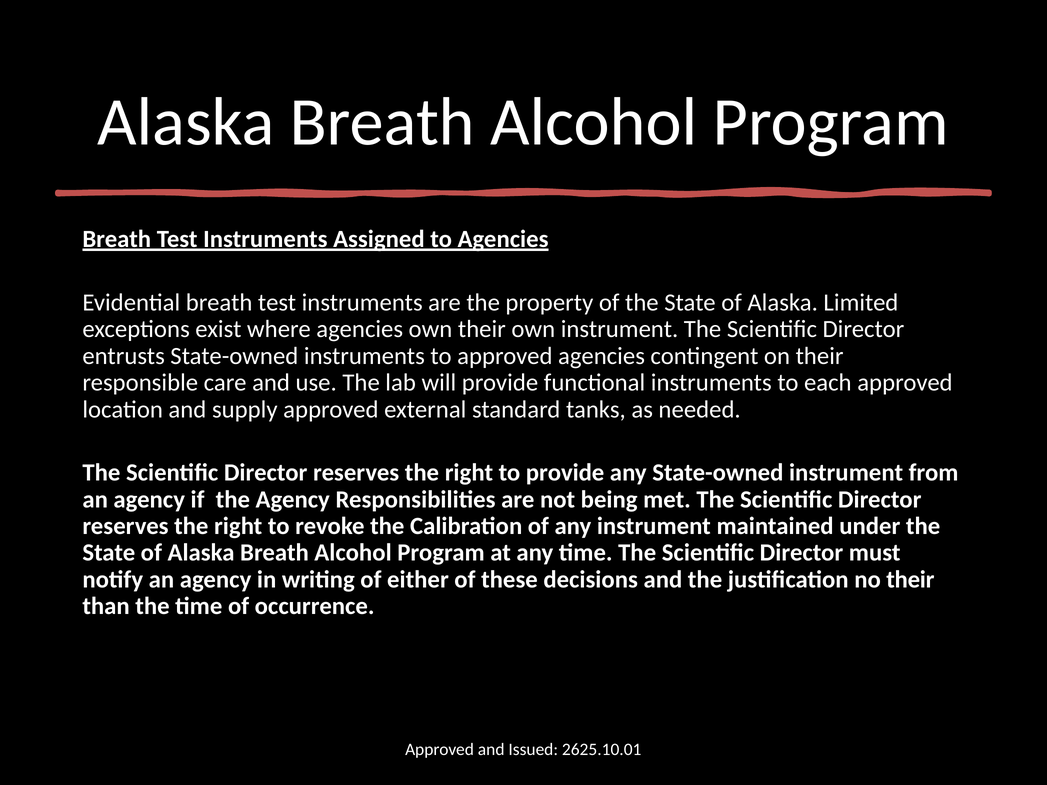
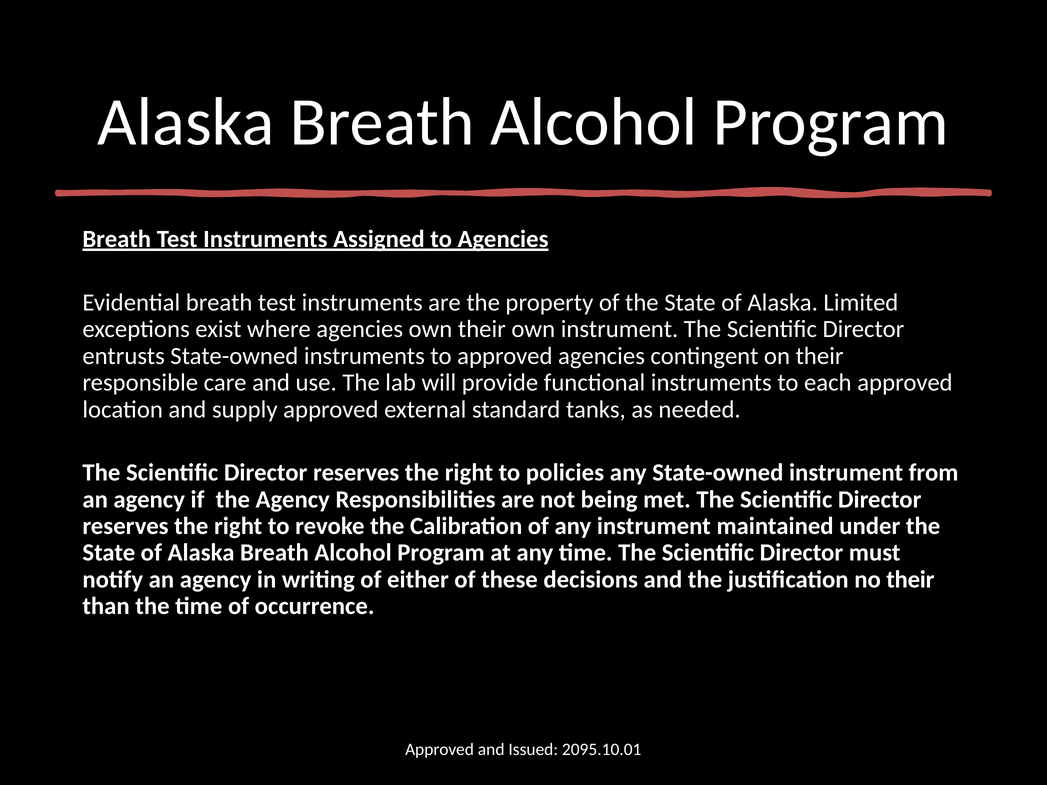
to provide: provide -> policies (565, 473)
2625.10.01: 2625.10.01 -> 2095.10.01 (602, 750)
